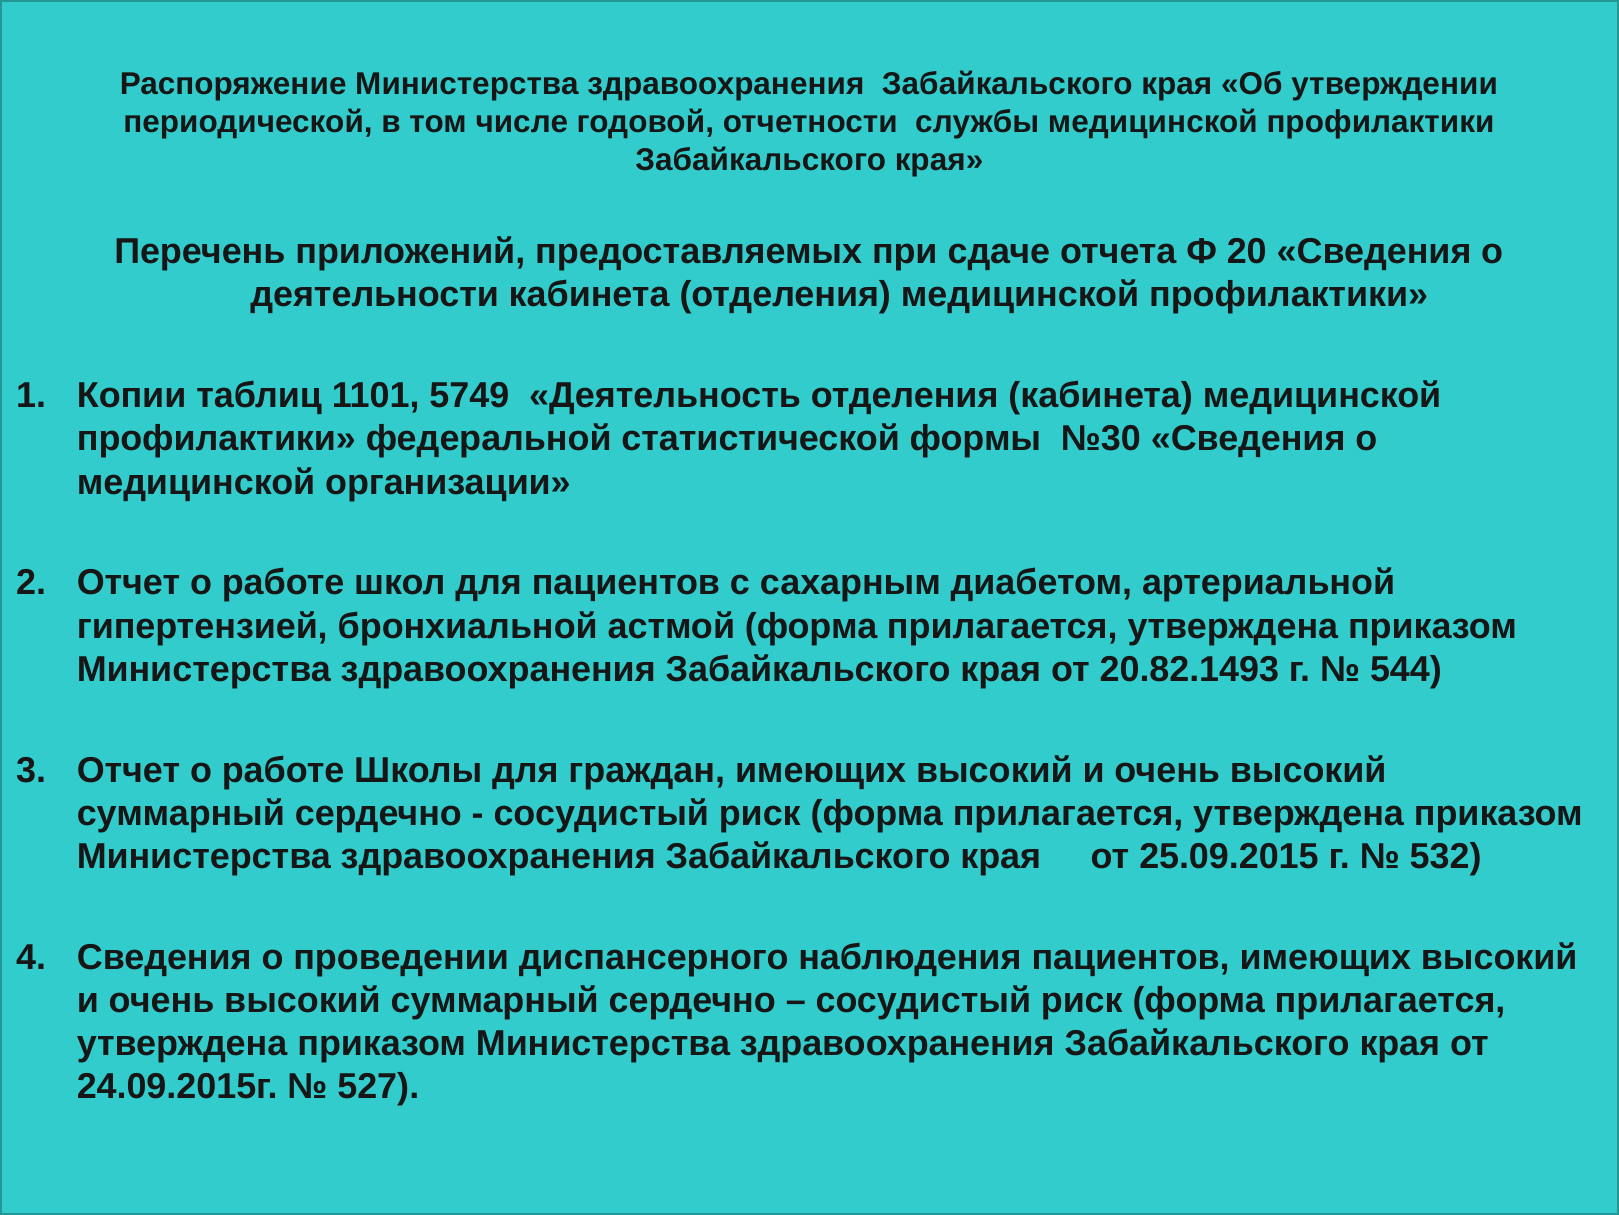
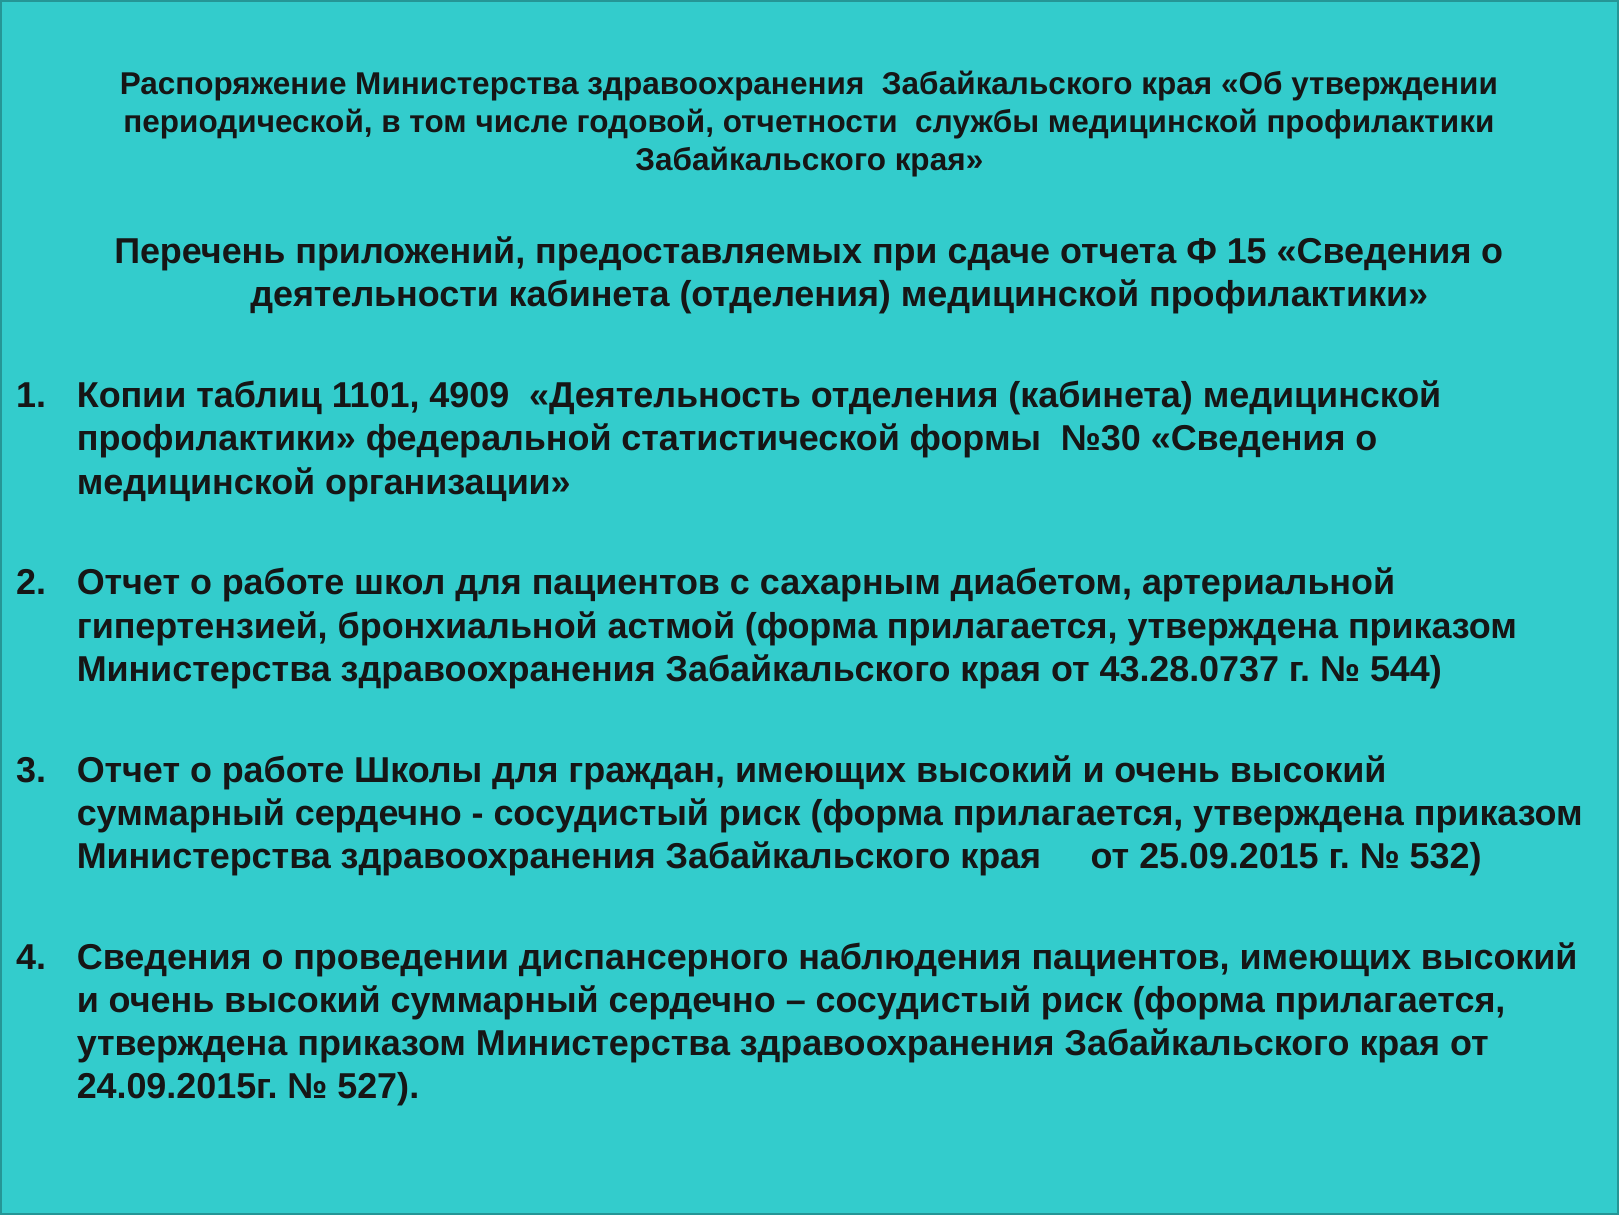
20: 20 -> 15 (1247, 252)
5749: 5749 -> 4909 (469, 396)
20.82.1493: 20.82.1493 -> 43.28.0737 (1189, 669)
